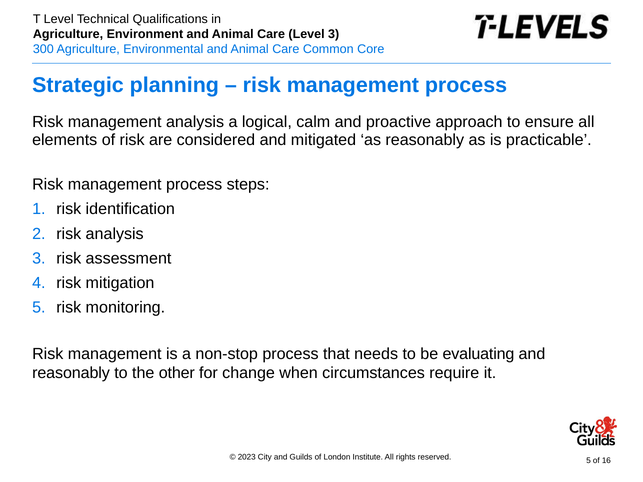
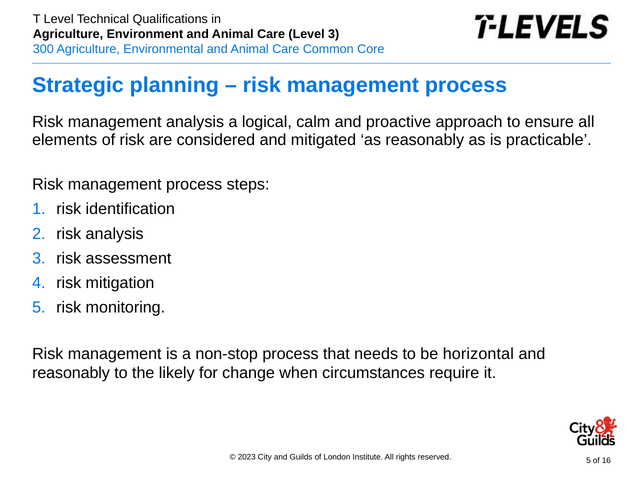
evaluating: evaluating -> horizontal (478, 354)
other: other -> likely (177, 373)
